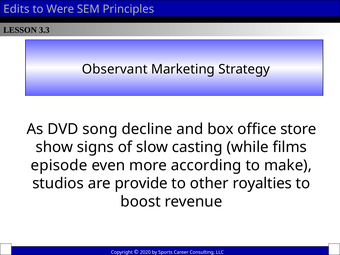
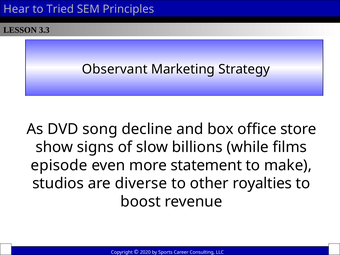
Edits: Edits -> Hear (16, 9)
Were: Were -> Tried (60, 9)
casting: casting -> billions (197, 147)
according: according -> statement (206, 165)
provide: provide -> diverse (141, 183)
